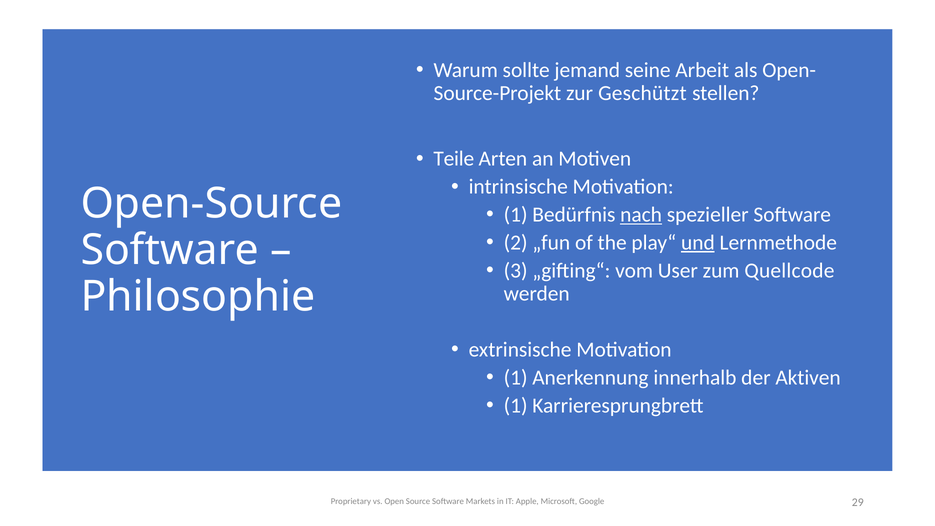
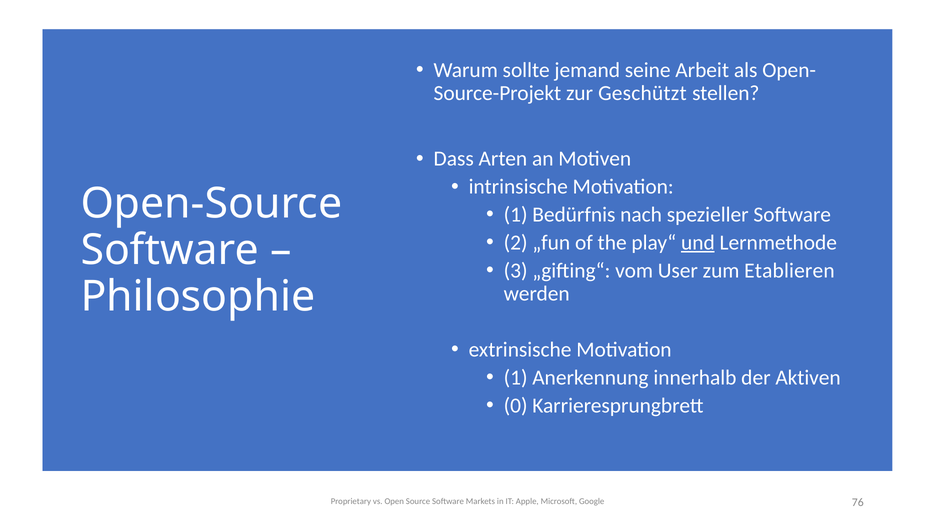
Teile: Teile -> Dass (454, 159)
nach underline: present -> none (641, 215)
Quellcode: Quellcode -> Etablieren (789, 271)
1: 1 -> 0 (516, 406)
29: 29 -> 76 (858, 502)
